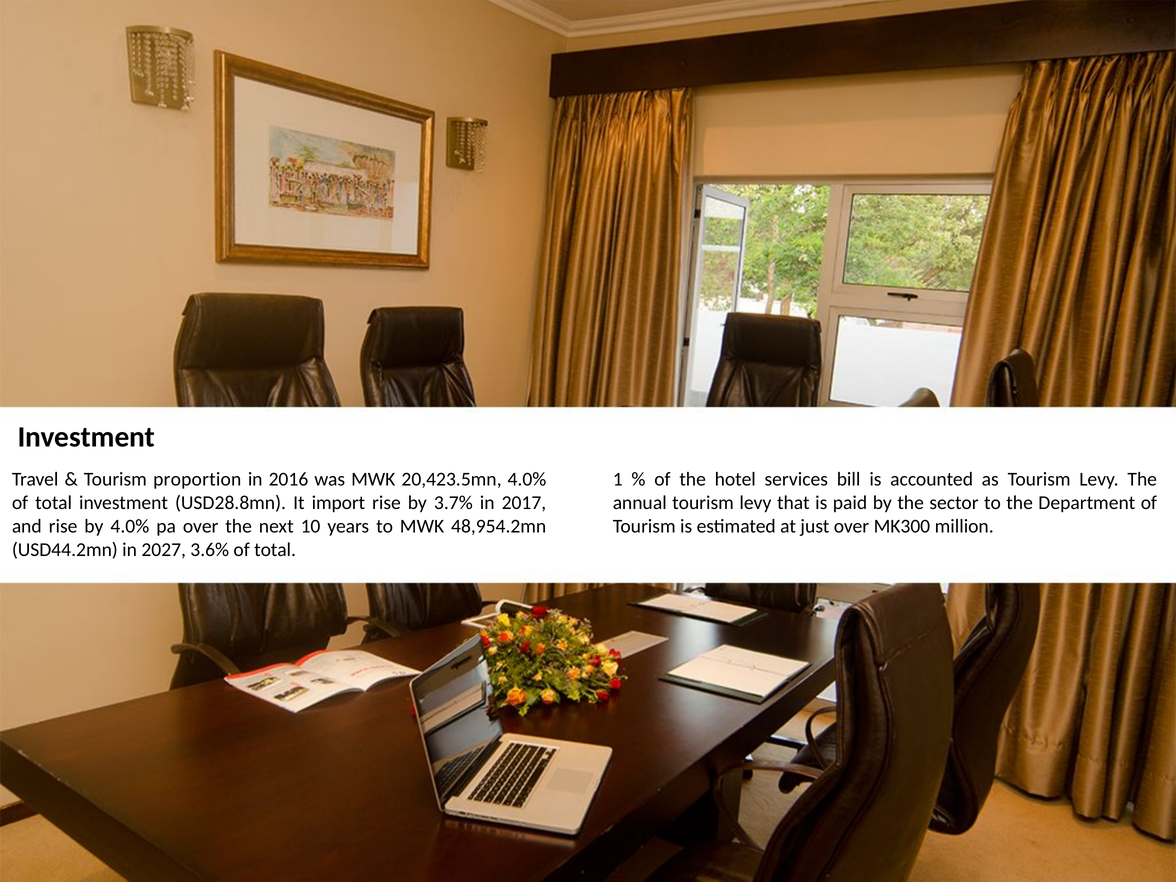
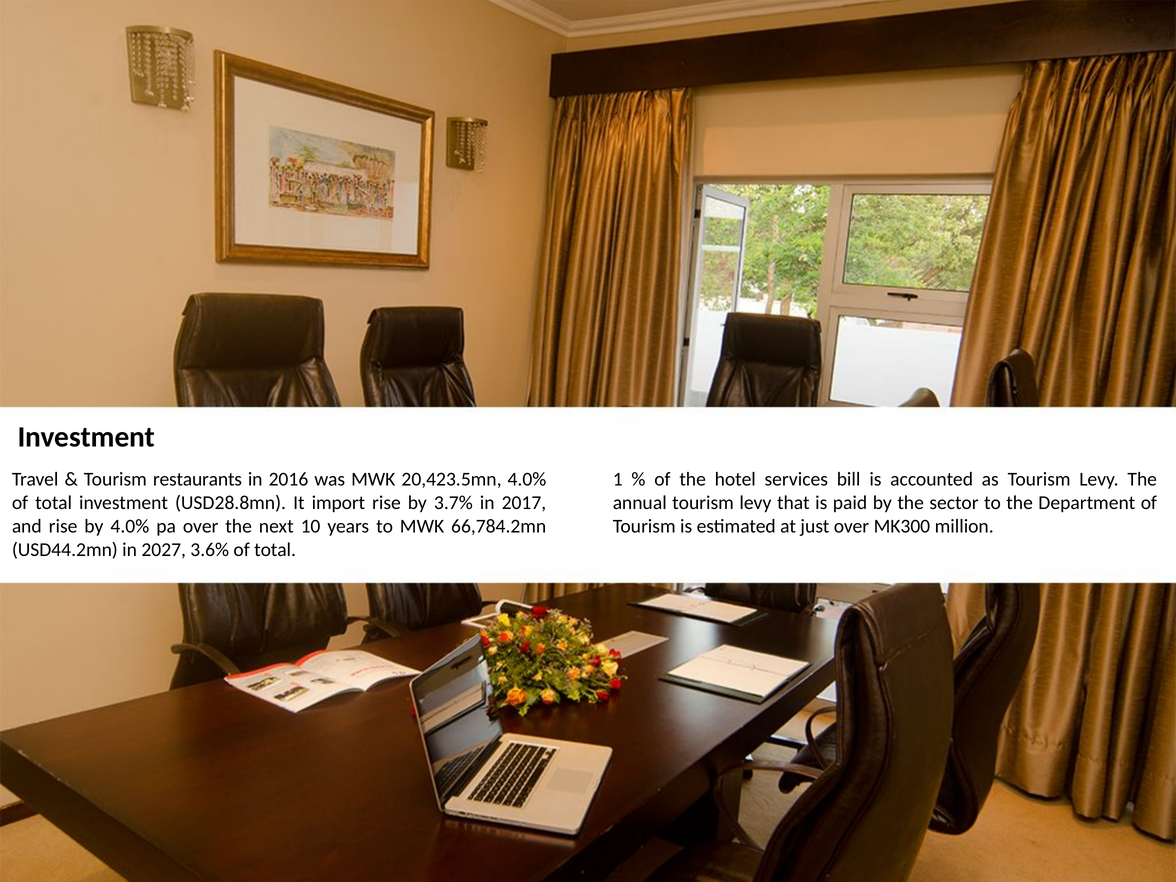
proportion: proportion -> restaurants (197, 479)
48,954.2mn: 48,954.2mn -> 66,784.2mn (499, 526)
